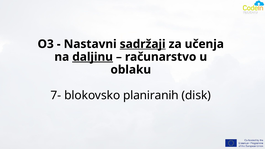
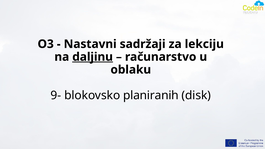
sadržaji underline: present -> none (143, 44)
učenja: učenja -> lekciju (204, 44)
7-: 7- -> 9- (56, 95)
